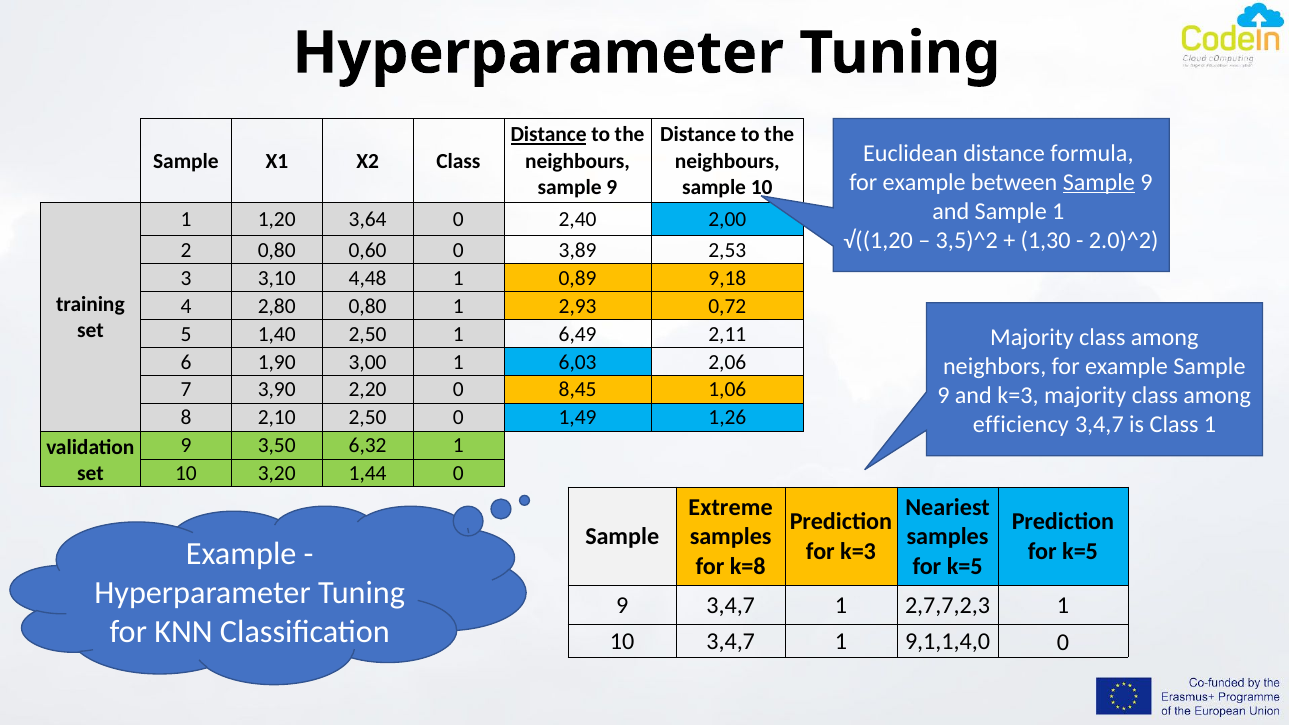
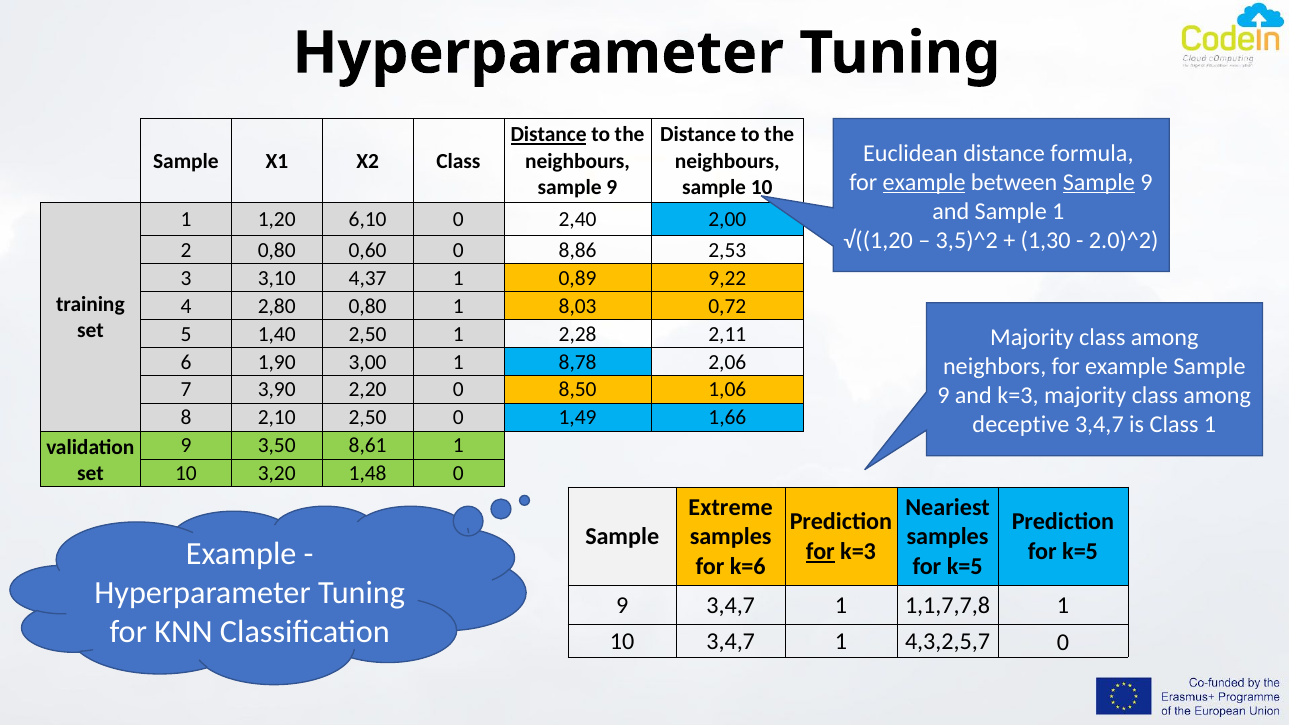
example underline: none -> present (924, 182)
3,64: 3,64 -> 6,10 (368, 220)
3,89: 3,89 -> 8,86 (578, 250)
4,48: 4,48 -> 4,37 (368, 278)
9,18: 9,18 -> 9,22 (727, 278)
2,93: 2,93 -> 8,03 (578, 306)
6,49: 6,49 -> 2,28 (578, 334)
6,03: 6,03 -> 8,78 (578, 362)
8,45: 8,45 -> 8,50 (578, 390)
1,26: 1,26 -> 1,66 (727, 418)
efficiency: efficiency -> deceptive (1021, 424)
6,32: 6,32 -> 8,61 (368, 446)
1,44: 1,44 -> 1,48 (368, 474)
for underline: none -> present (820, 552)
k=8: k=8 -> k=6 (748, 566)
2,7,7,2,3: 2,7,7,2,3 -> 1,1,7,7,8 (948, 606)
9,1,1,4,0: 9,1,1,4,0 -> 4,3,2,5,7 (948, 642)
